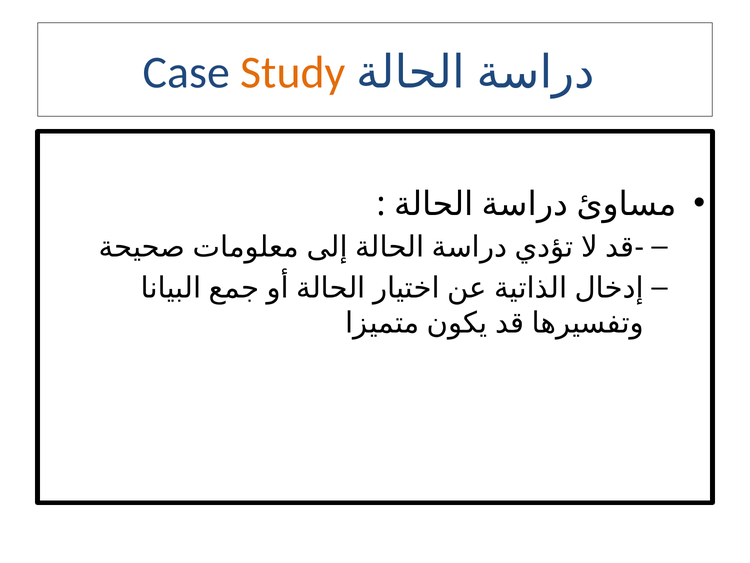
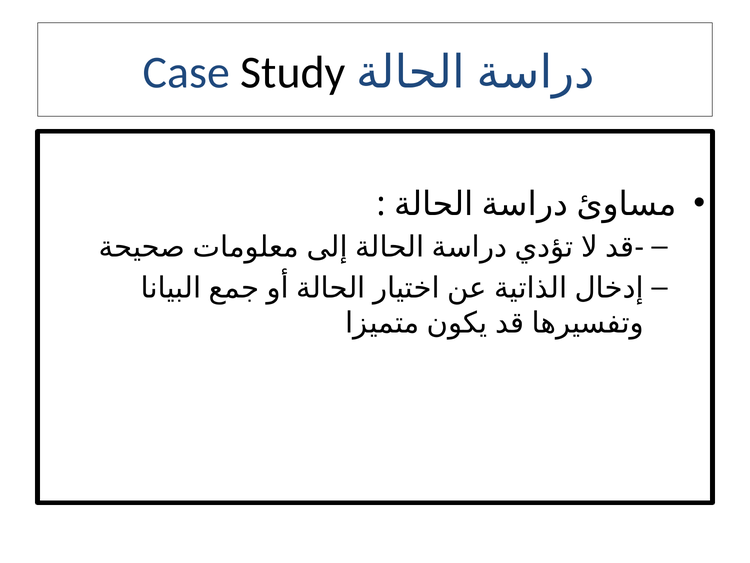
Study colour: orange -> black (293, 73)
